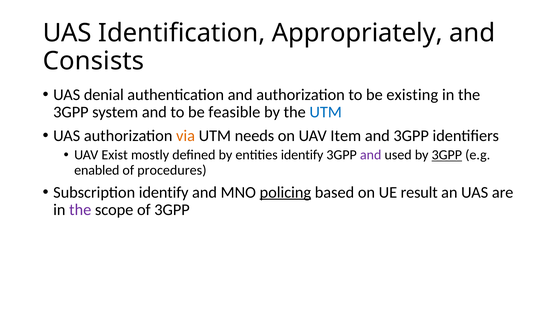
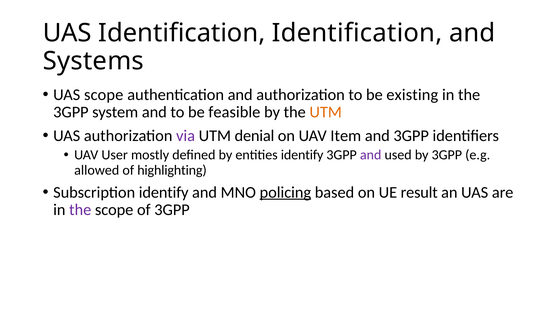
Identification Appropriately: Appropriately -> Identification (357, 33)
Consists: Consists -> Systems (93, 61)
UAS denial: denial -> scope (104, 95)
UTM colour: blue -> orange (326, 112)
via colour: orange -> purple (186, 136)
needs: needs -> denial (254, 136)
Exist: Exist -> User (115, 155)
3GPP underline: present -> none (447, 155)
enabled: enabled -> allowed (97, 170)
procedures: procedures -> highlighting (172, 170)
